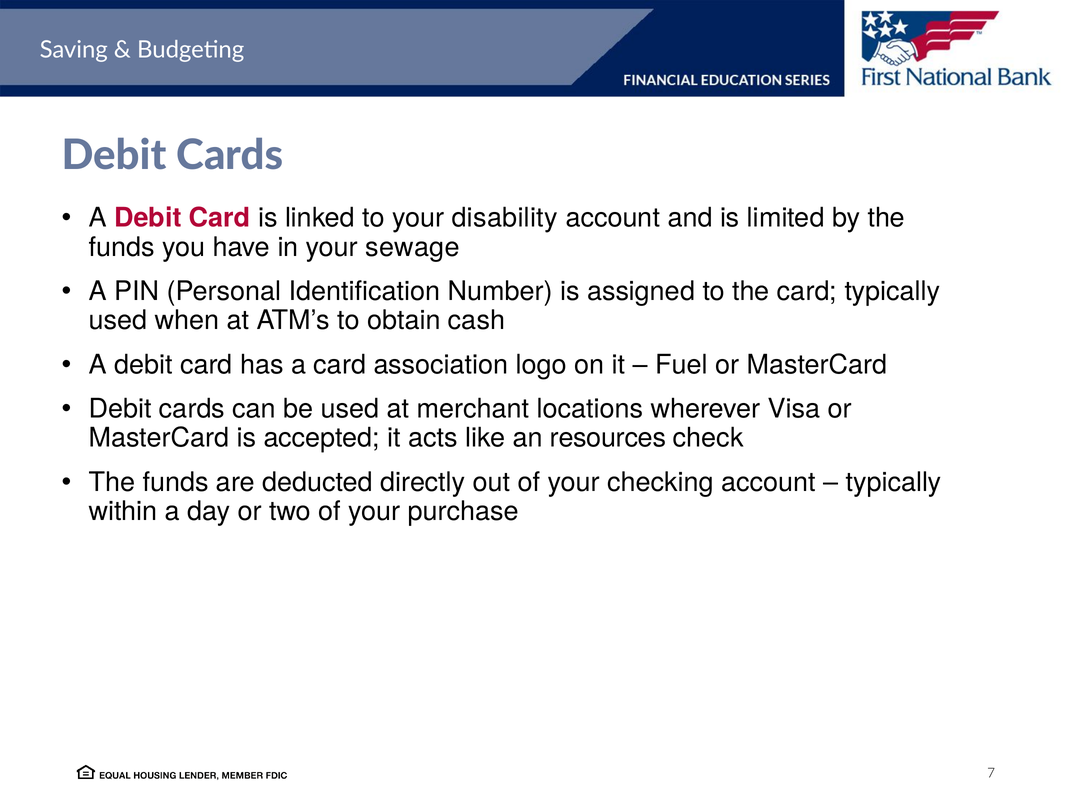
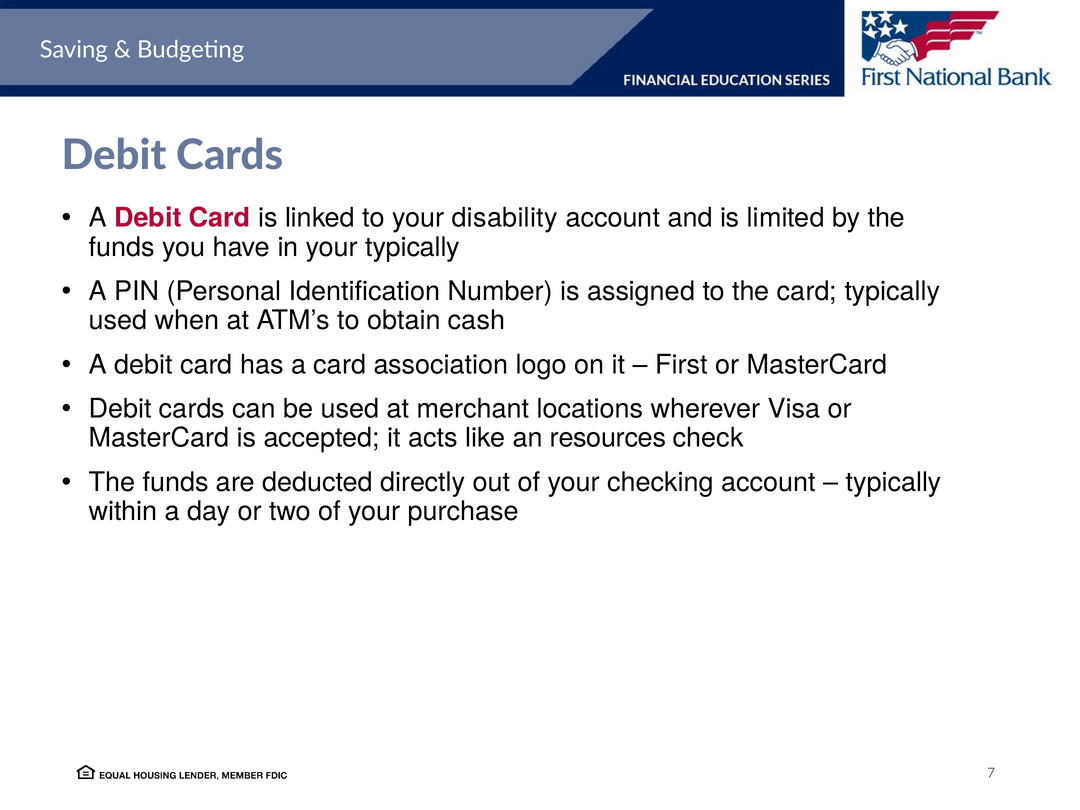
your sewage: sewage -> typically (413, 247)
Fuel: Fuel -> First (682, 365)
